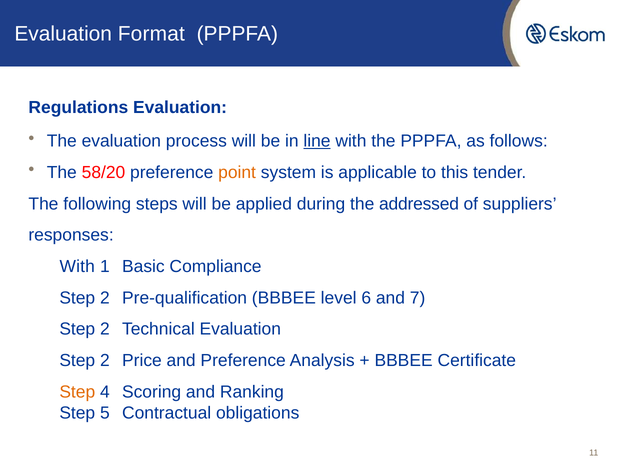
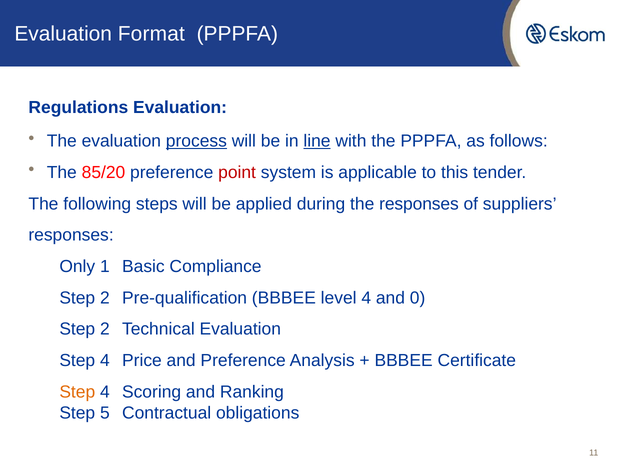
process underline: none -> present (196, 141)
58/20: 58/20 -> 85/20 (103, 173)
point colour: orange -> red (237, 173)
the addressed: addressed -> responses (419, 204)
With: With -> Only (77, 267)
level 6: 6 -> 4 (366, 298)
7: 7 -> 0 (418, 298)
2: 2 -> 4 (105, 361)
